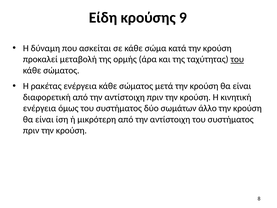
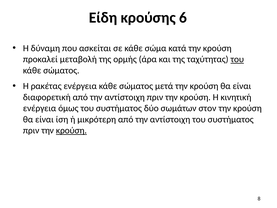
9: 9 -> 6 (183, 18)
άλλο: άλλο -> στον (207, 108)
κρούση underline: none -> present (71, 130)
